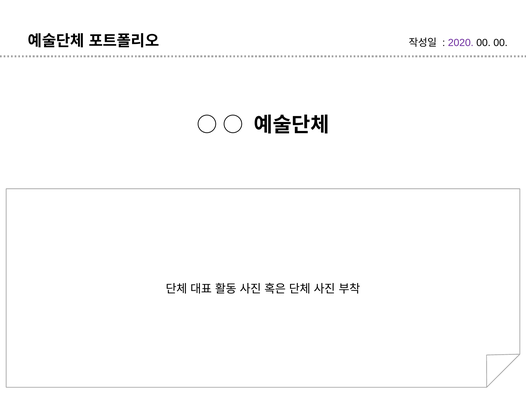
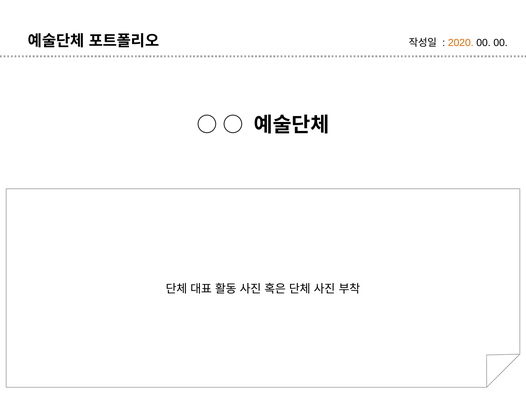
2020 colour: purple -> orange (461, 43)
